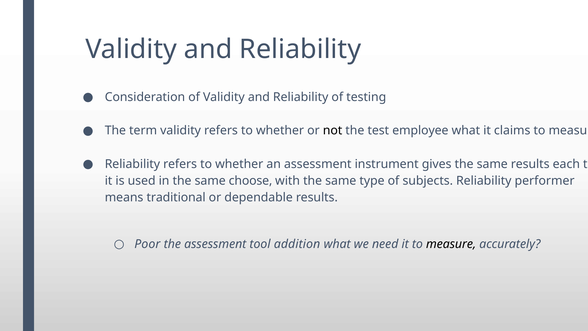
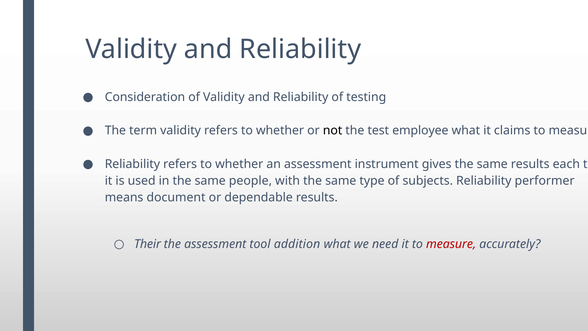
choose: choose -> people (250, 181)
traditional: traditional -> document (176, 197)
Poor: Poor -> Their (147, 244)
measure colour: black -> red (451, 244)
